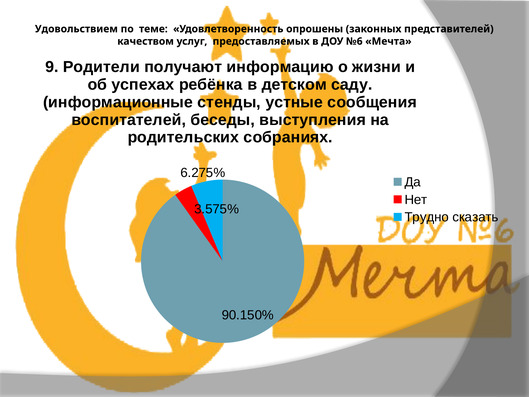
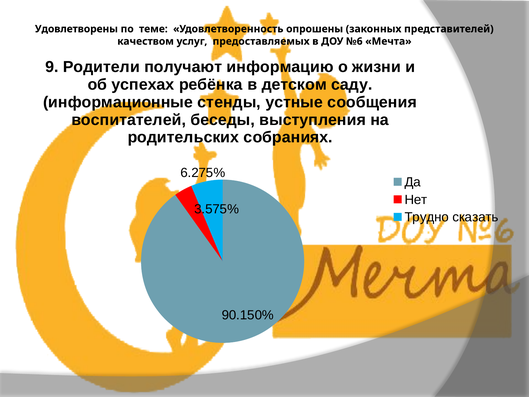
Удовольствием: Удовольствием -> Удовлетворены (76, 29)
